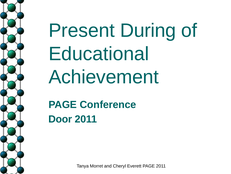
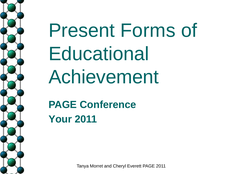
During: During -> Forms (148, 30)
Door: Door -> Your (60, 119)
